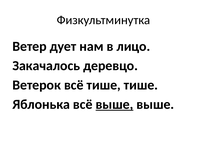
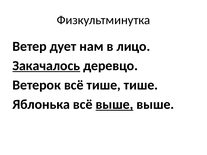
Закачалось underline: none -> present (46, 66)
